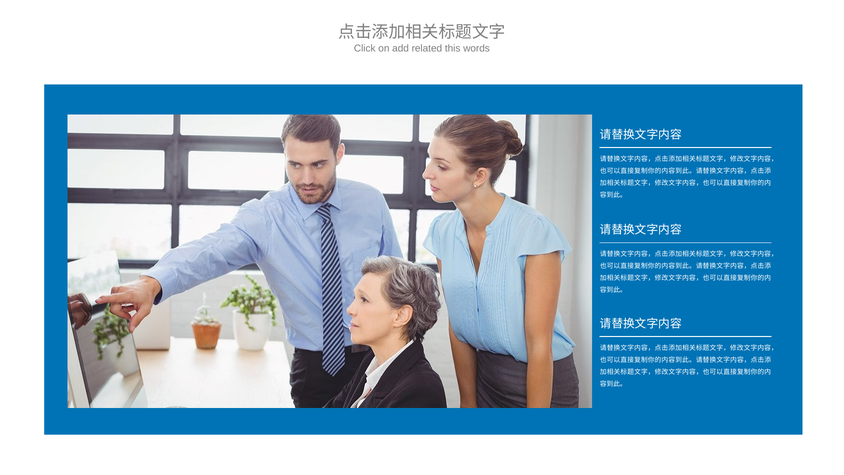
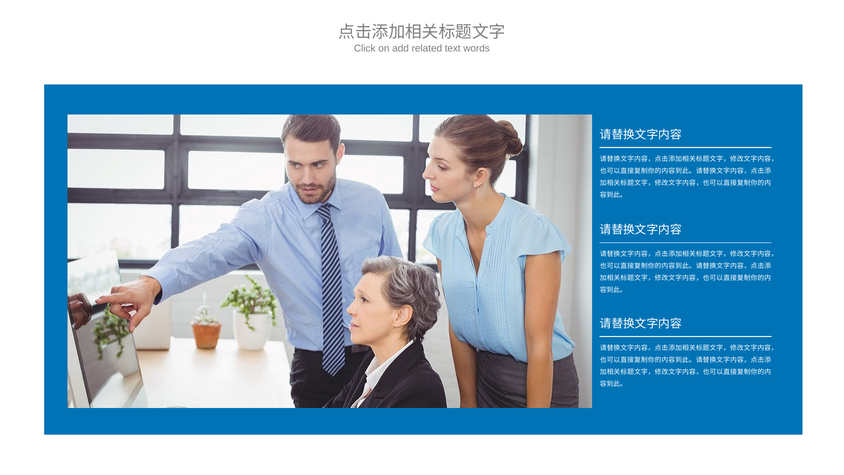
this: this -> text (453, 48)
